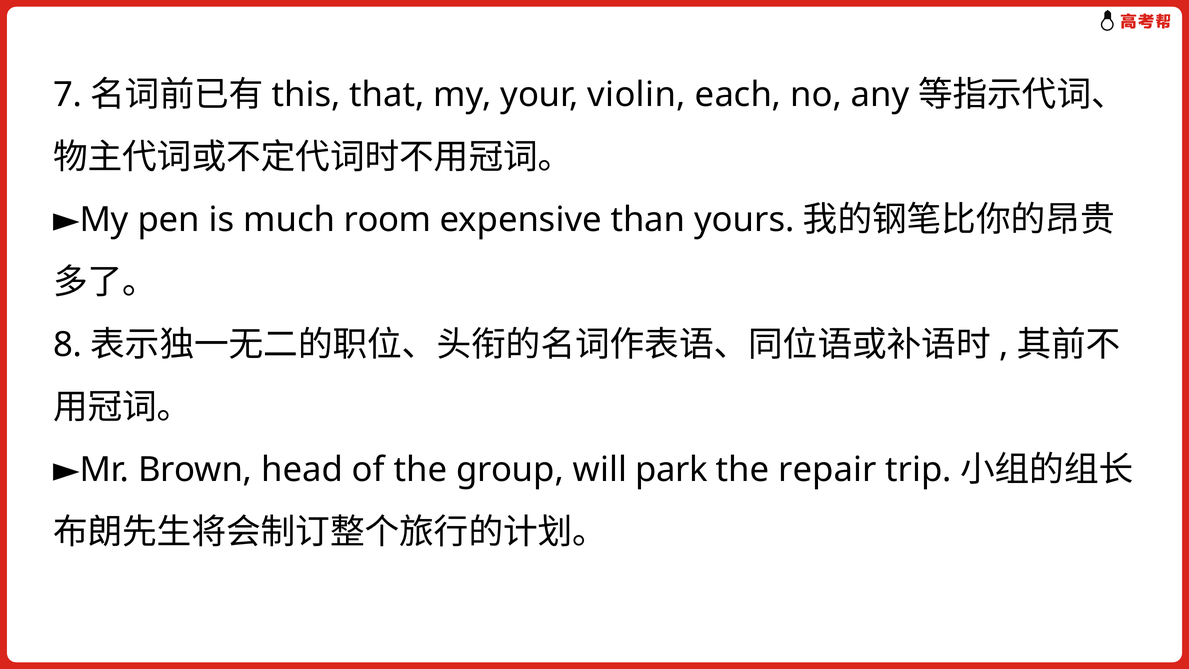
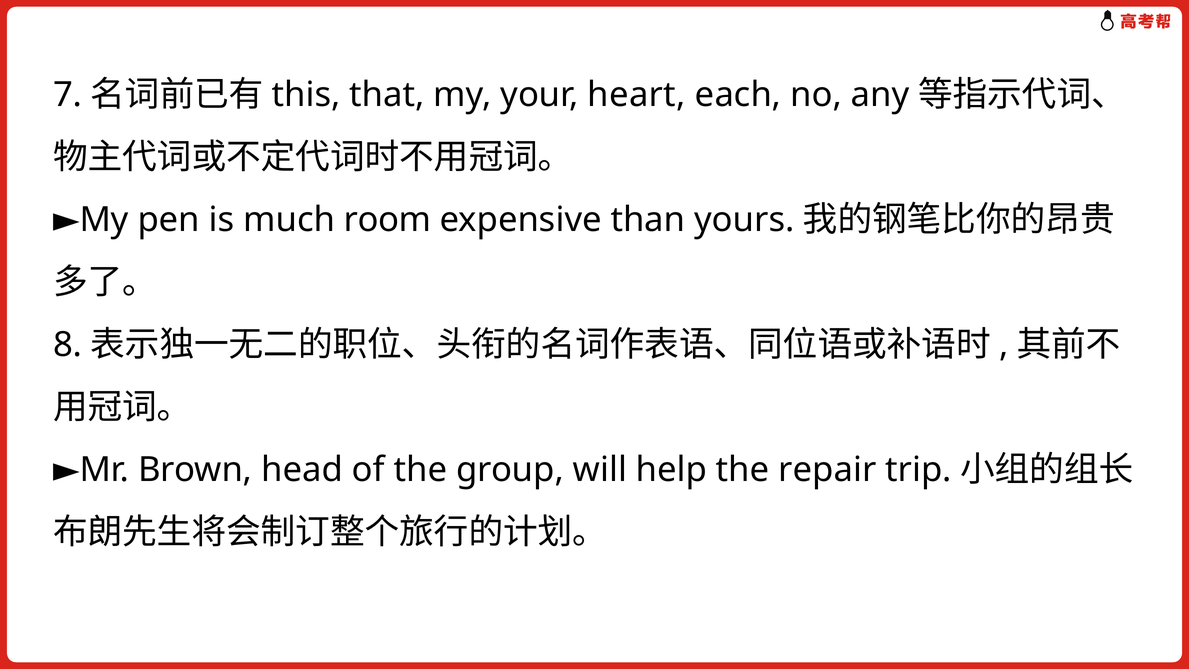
violin: violin -> heart (636, 95)
park: park -> help (671, 469)
